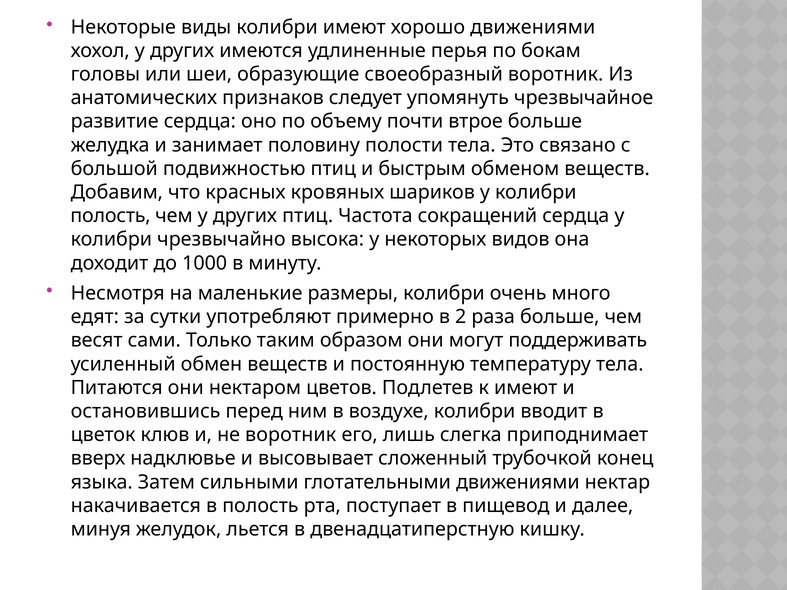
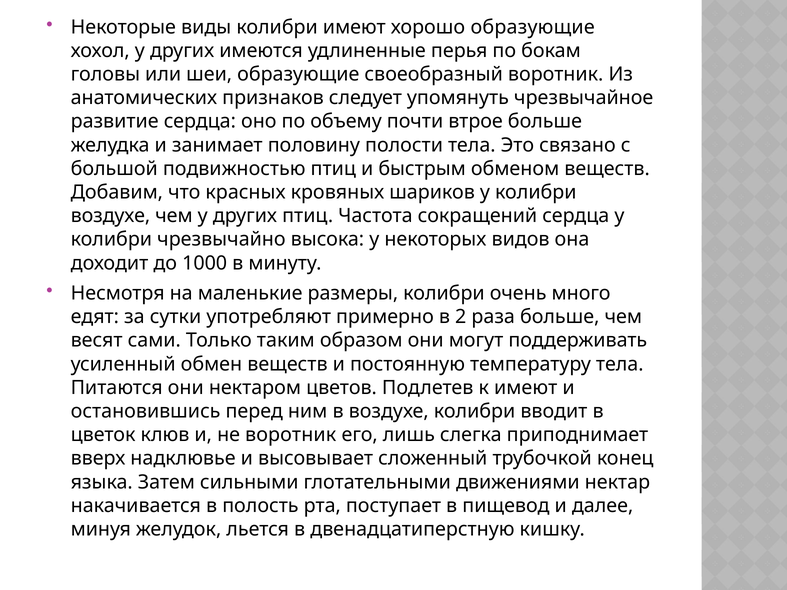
хорошо движениями: движениями -> образующие (533, 27)
полость: полость -> воздухе (110, 216)
